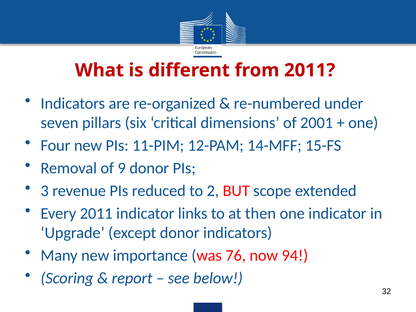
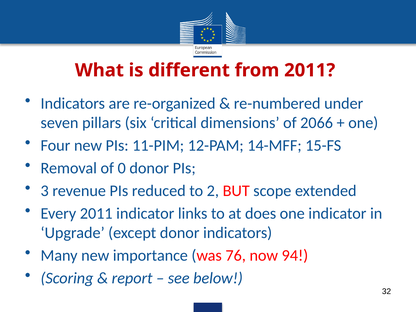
2001: 2001 -> 2066 (317, 123)
9: 9 -> 0 (122, 168)
then: then -> does (261, 214)
